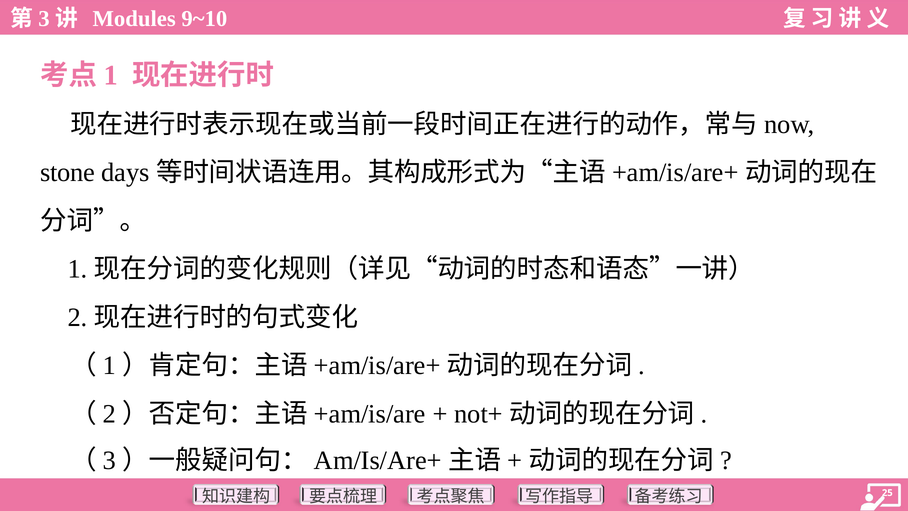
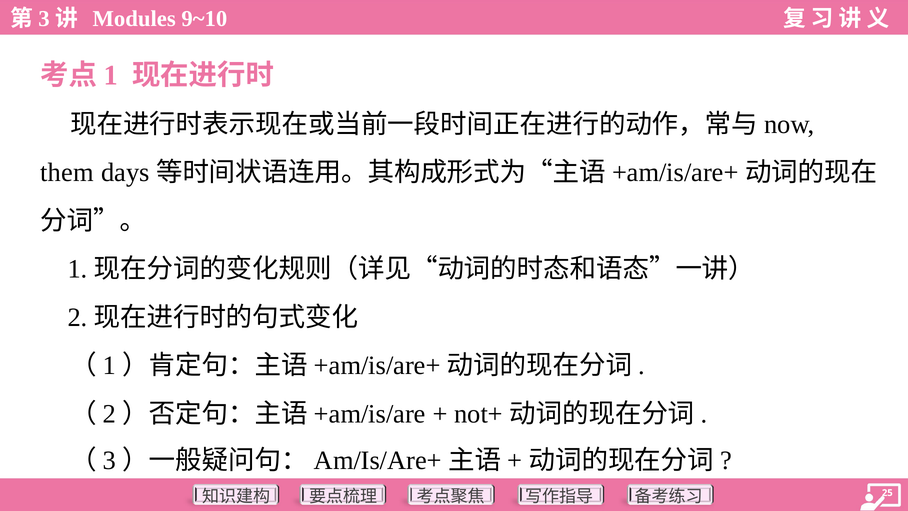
stone: stone -> them (67, 173)
